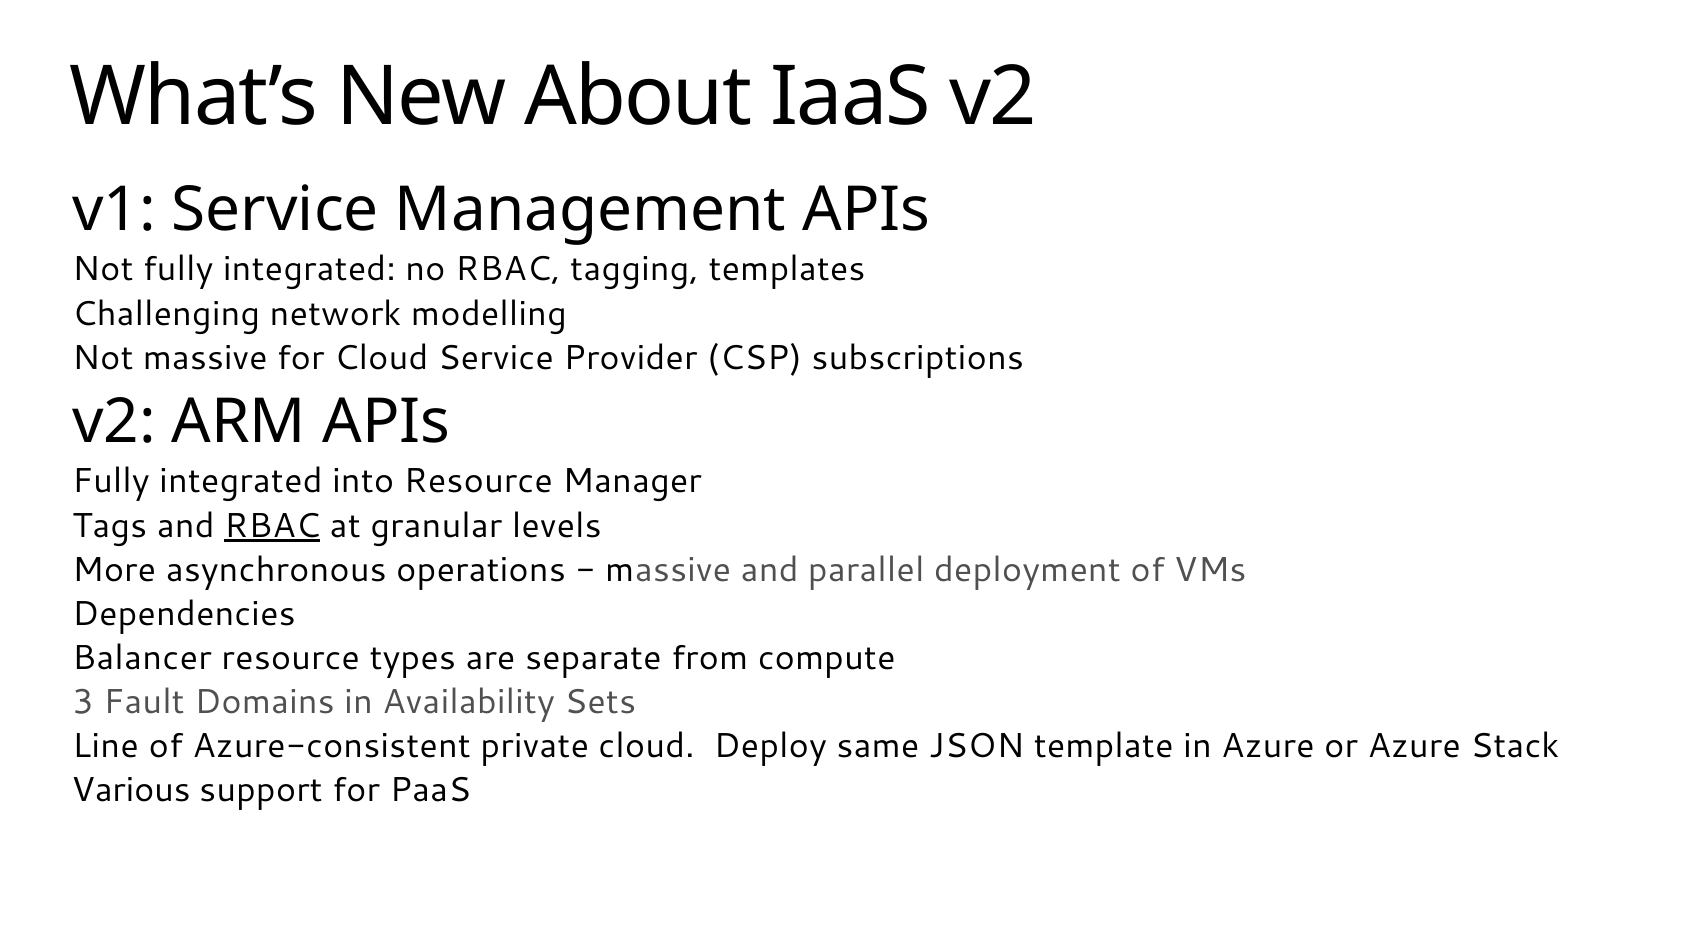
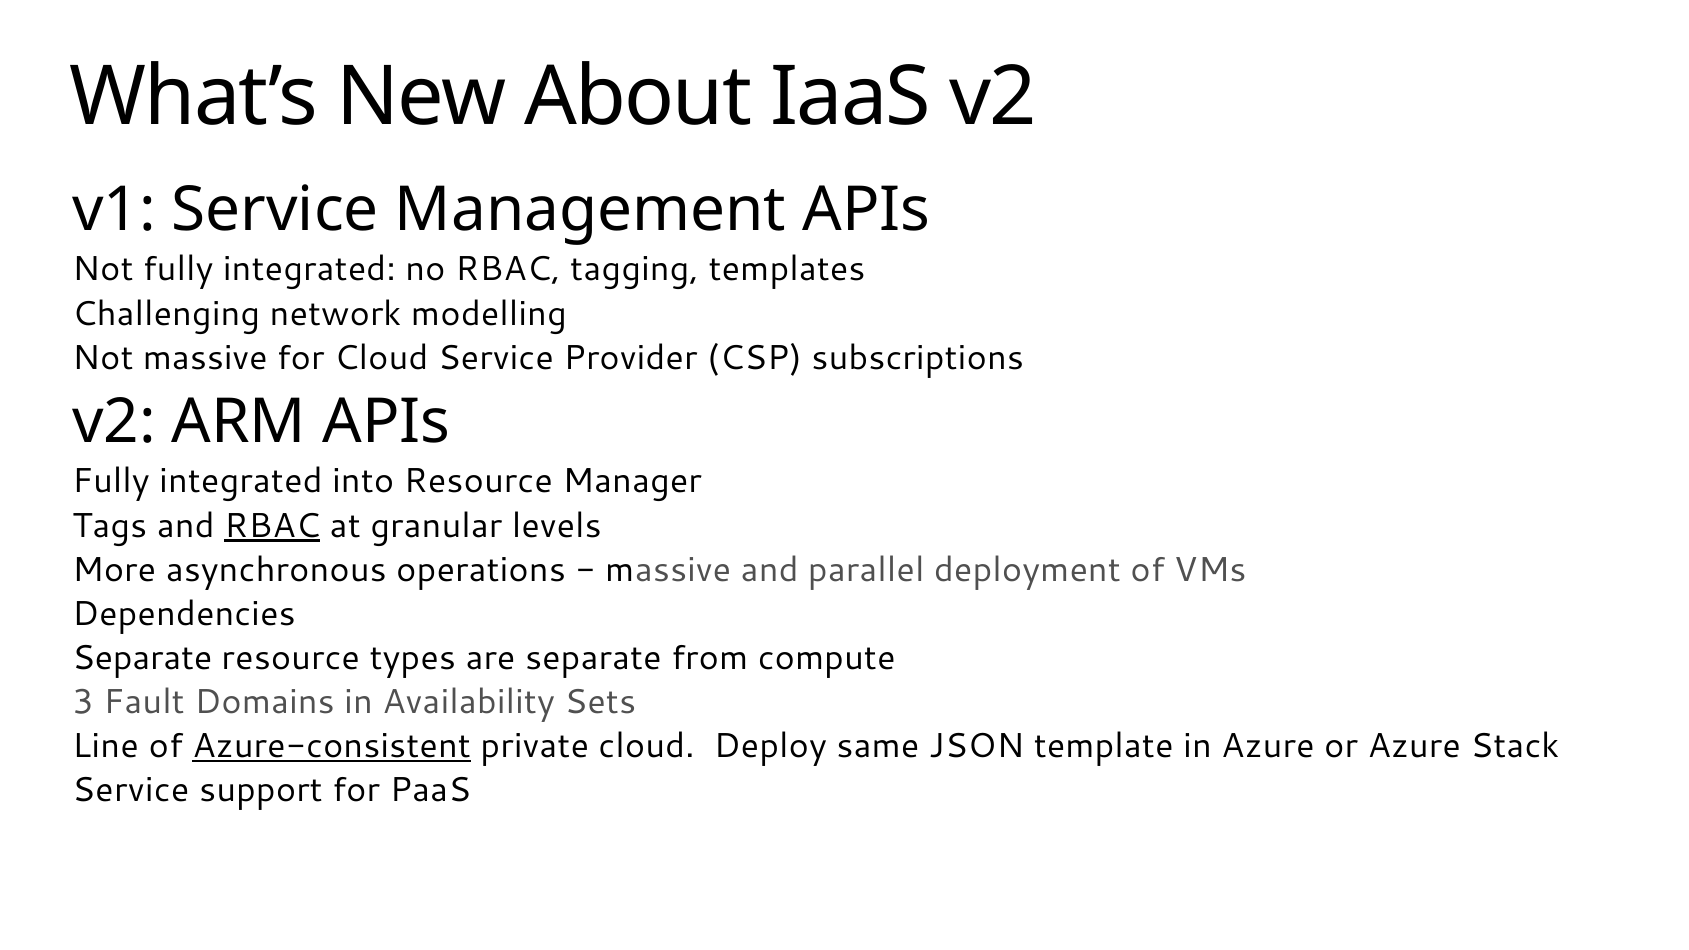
Balancer: Balancer -> Separate (142, 658)
Azure-consistent underline: none -> present (332, 746)
Various: Various -> Service (131, 791)
